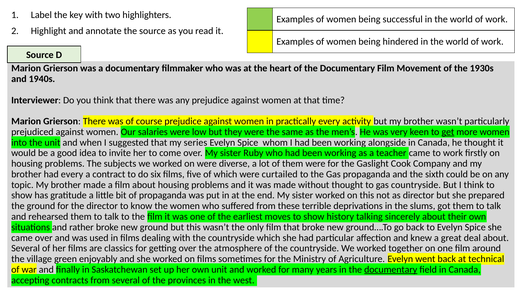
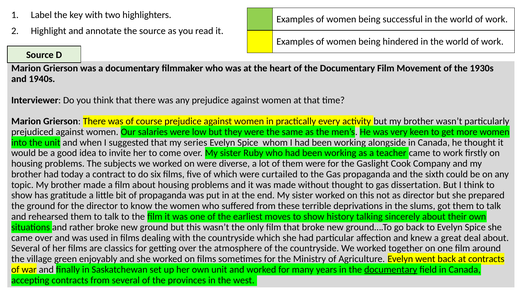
get underline: present -> none (448, 132)
had every: every -> today (72, 174)
gas countryside: countryside -> dissertation (416, 185)
technical: technical -> contracts (486, 259)
